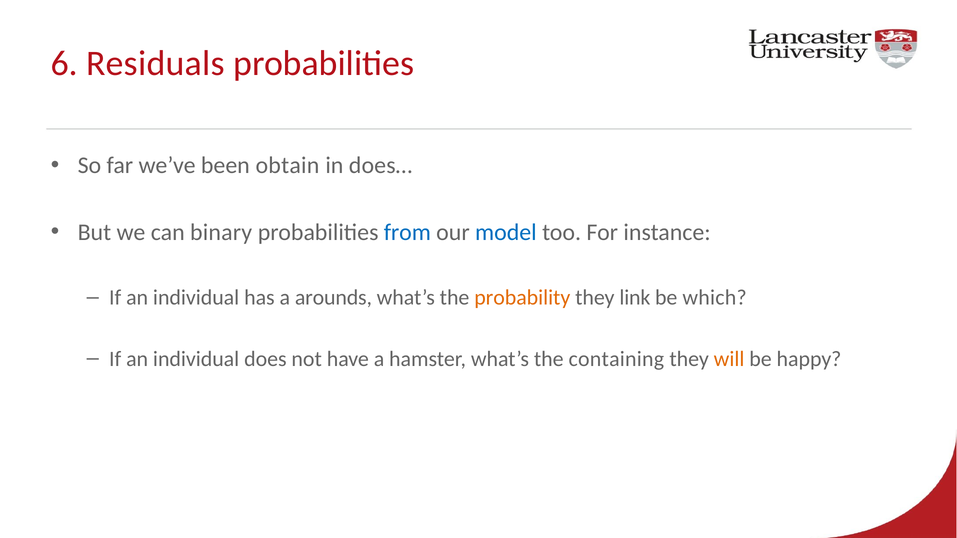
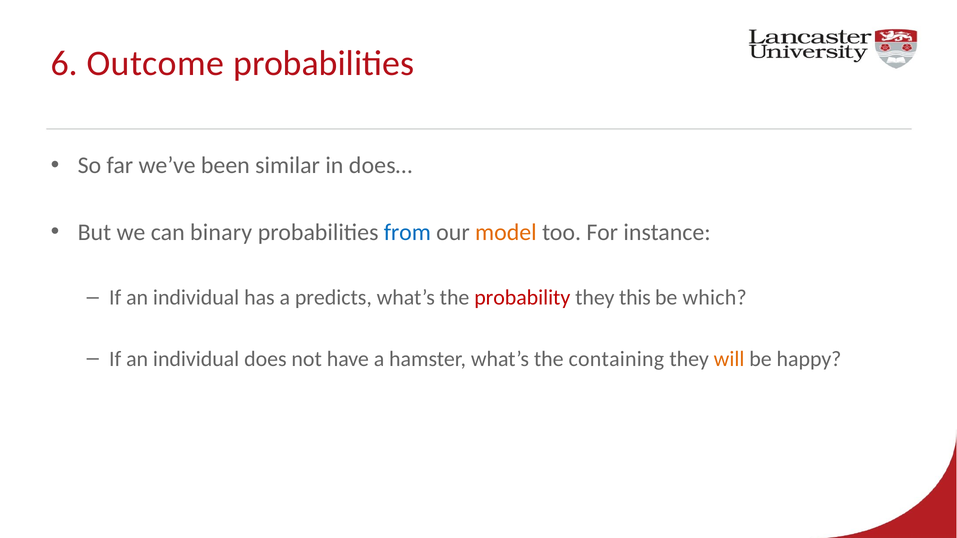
Residuals: Residuals -> Outcome (155, 64)
obtain: obtain -> similar (288, 166)
model colour: blue -> orange (506, 233)
arounds: arounds -> predicts (333, 298)
probability colour: orange -> red (522, 298)
link: link -> this (635, 298)
